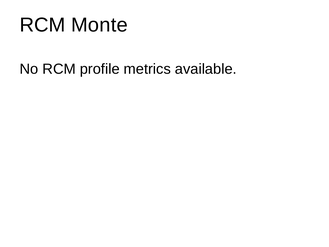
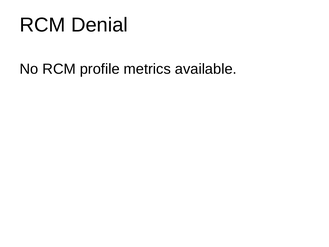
Monte: Monte -> Denial (99, 25)
